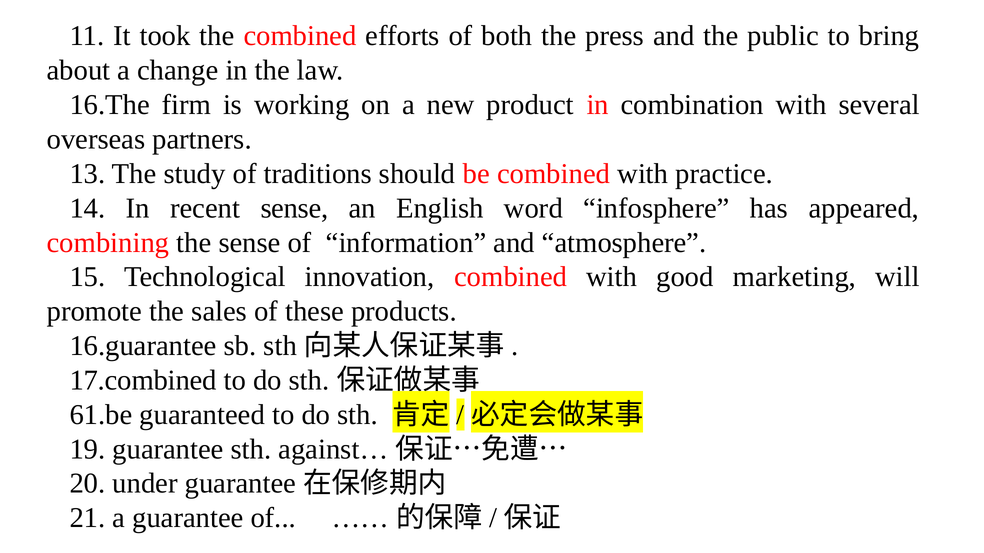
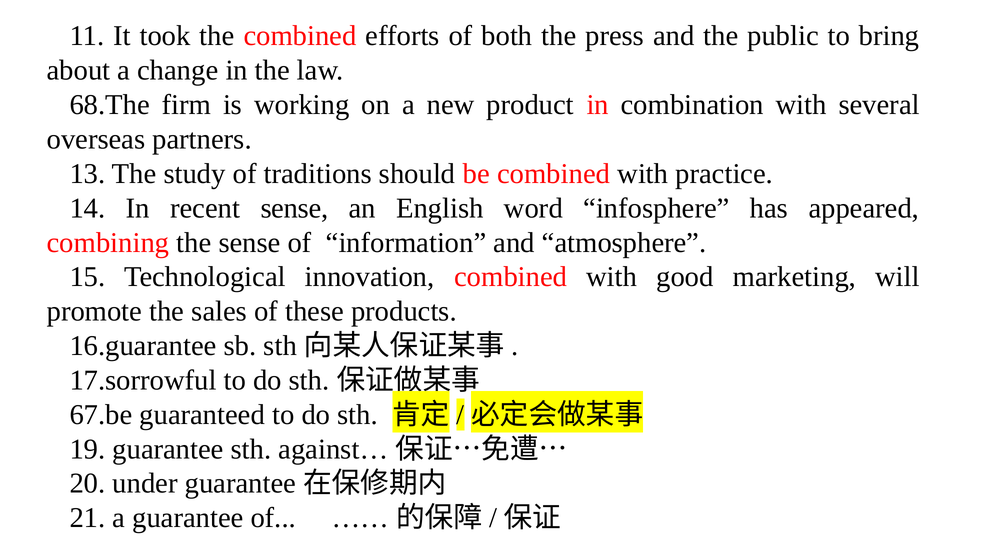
16.The: 16.The -> 68.The (110, 105)
17.combined: 17.combined -> 17.sorrowful (143, 381)
61.be: 61.be -> 67.be (101, 415)
